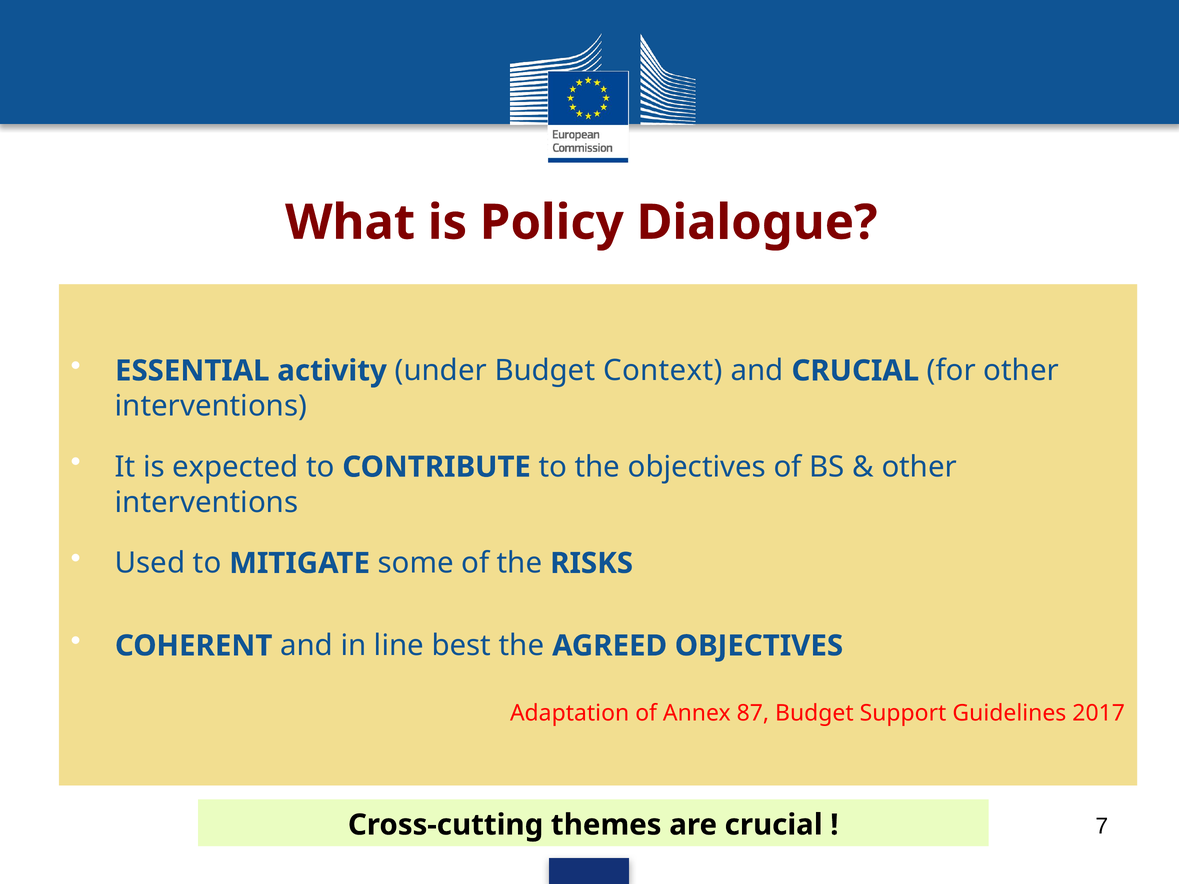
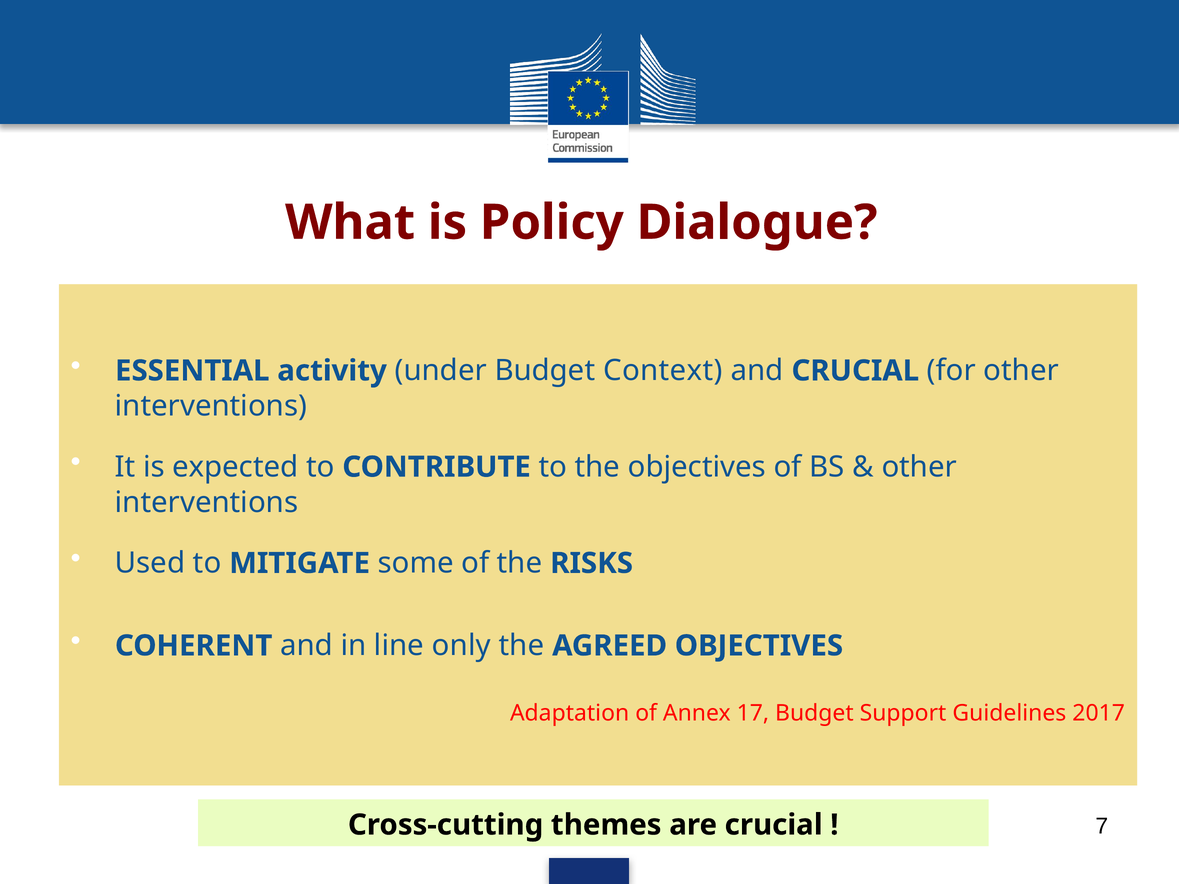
best: best -> only (461, 646)
87: 87 -> 17 (753, 714)
